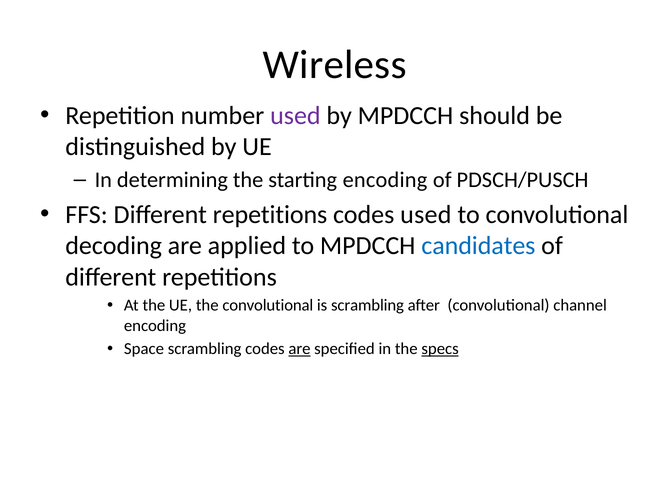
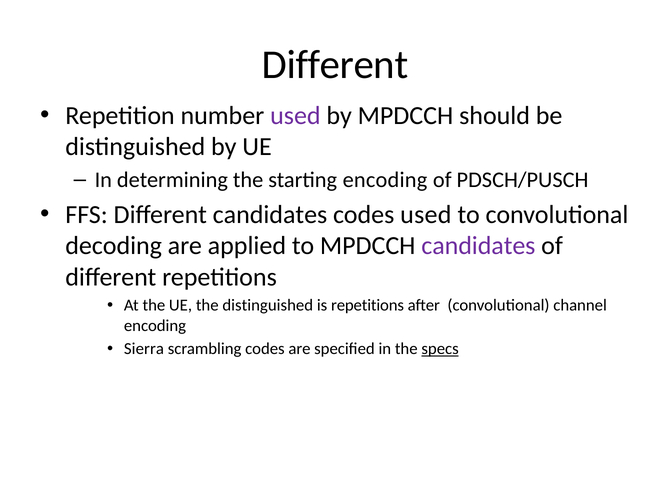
Wireless: Wireless -> Different (335, 65)
FFS Different repetitions: repetitions -> candidates (270, 215)
candidates colour: blue -> purple (478, 246)
the convolutional: convolutional -> distinguished (268, 306)
is scrambling: scrambling -> repetitions (368, 306)
Space: Space -> Sierra (144, 349)
are underline: present -> none (300, 349)
